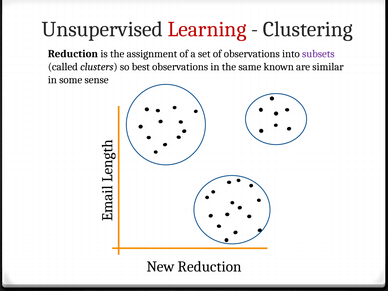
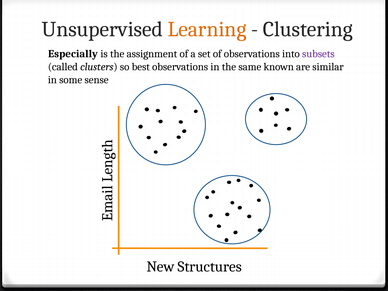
Learning colour: red -> orange (207, 29)
Reduction: Reduction -> Especially (73, 54)
New Reduction: Reduction -> Structures (210, 267)
